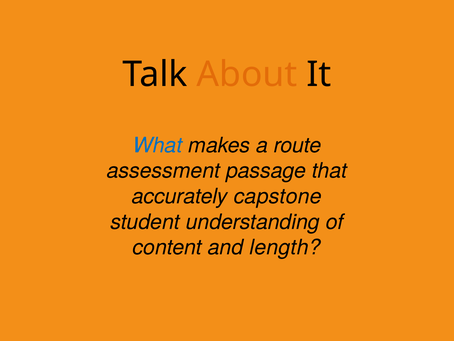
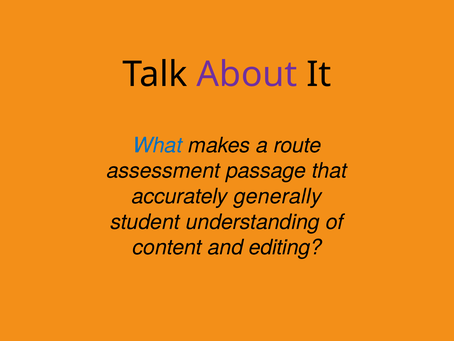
About colour: orange -> purple (247, 74)
capstone: capstone -> generally (278, 196)
length: length -> editing (285, 247)
